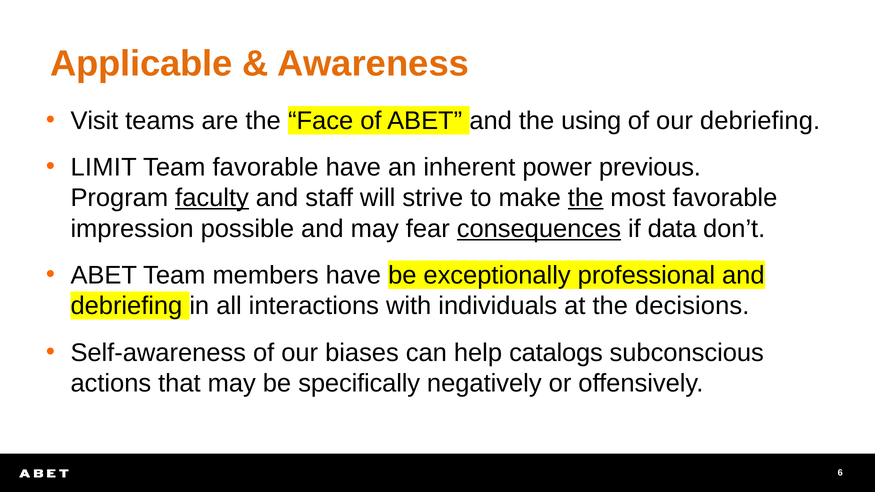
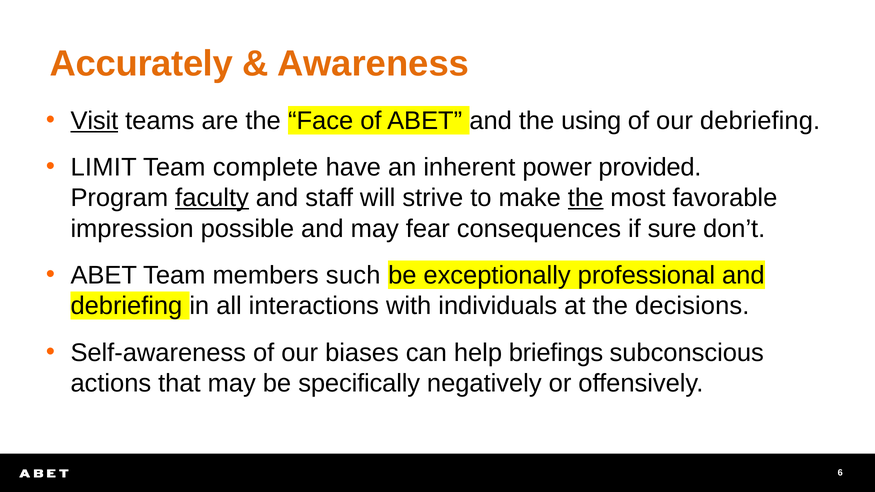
Applicable: Applicable -> Accurately (141, 64)
Visit underline: none -> present (94, 121)
Team favorable: favorable -> complete (265, 167)
previous: previous -> provided (650, 167)
consequences underline: present -> none (539, 229)
data: data -> sure (672, 229)
members have: have -> such (353, 275)
catalogs: catalogs -> briefings (556, 353)
